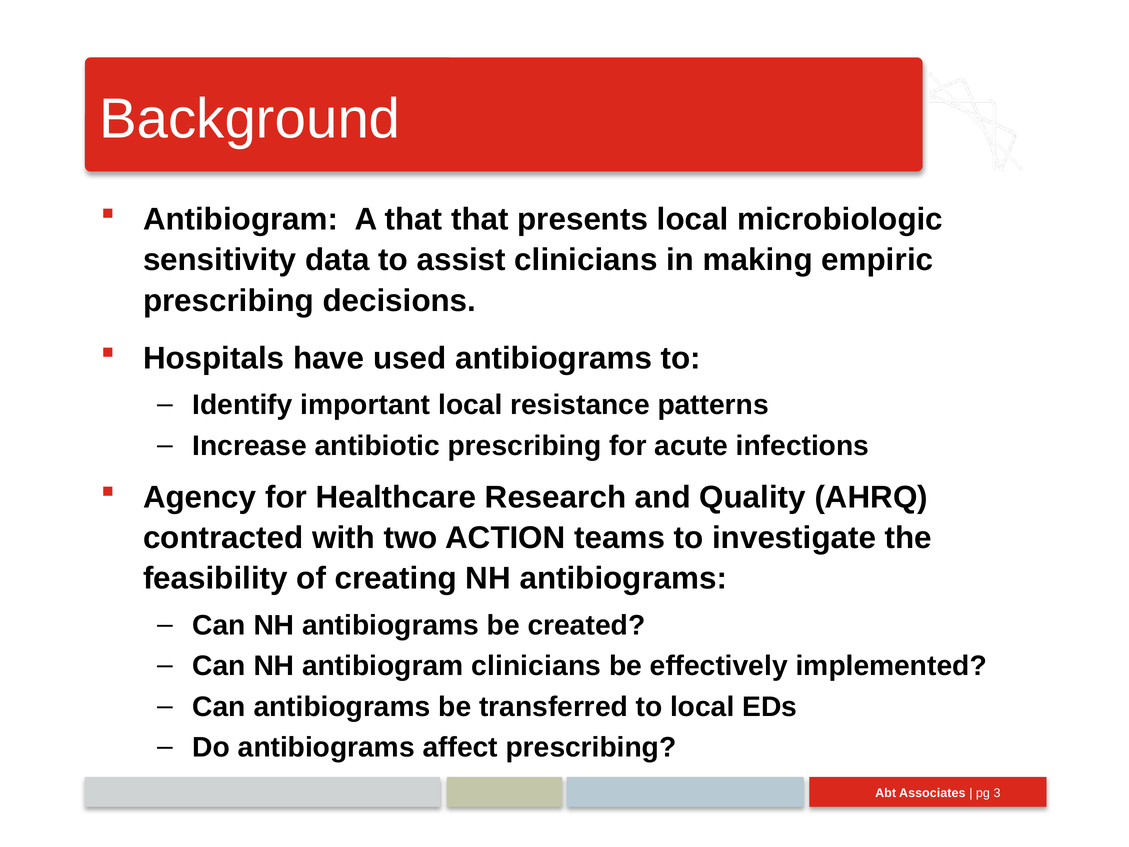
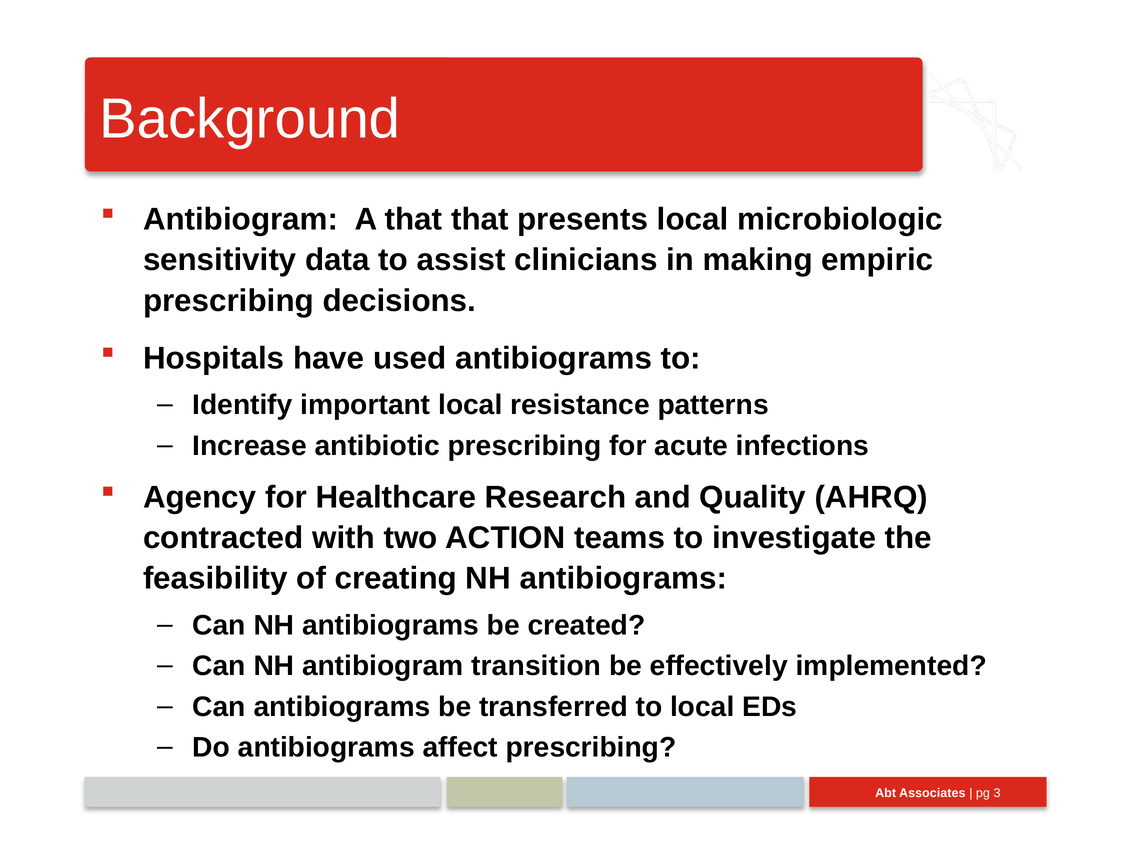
antibiogram clinicians: clinicians -> transition (536, 666)
